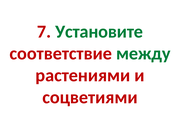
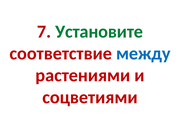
между colour: green -> blue (143, 53)
